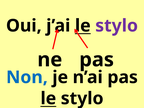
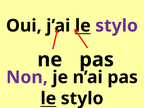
Non colour: blue -> purple (27, 77)
